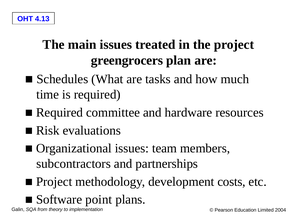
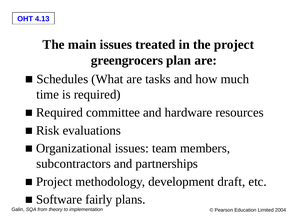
costs: costs -> draft (231, 181)
point: point -> fairly (99, 199)
